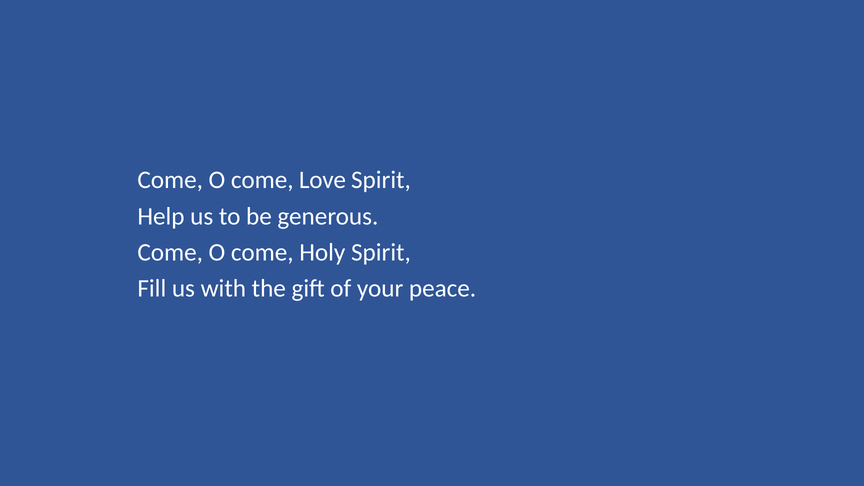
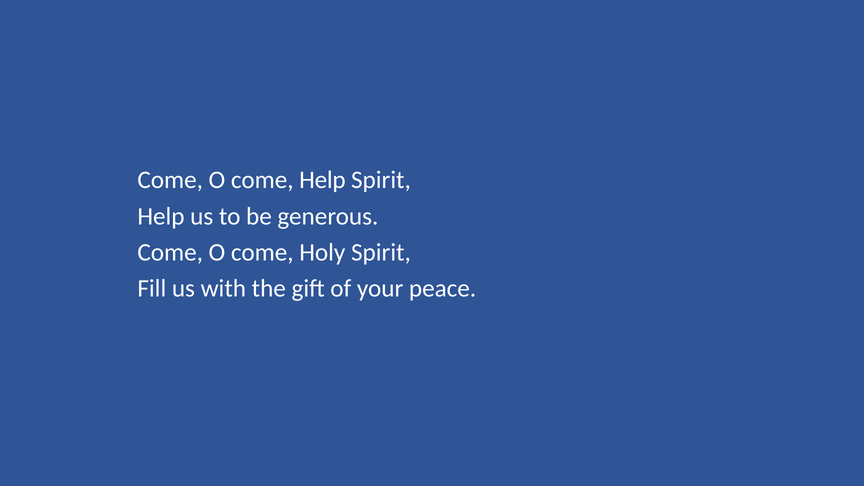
come Love: Love -> Help (322, 180)
